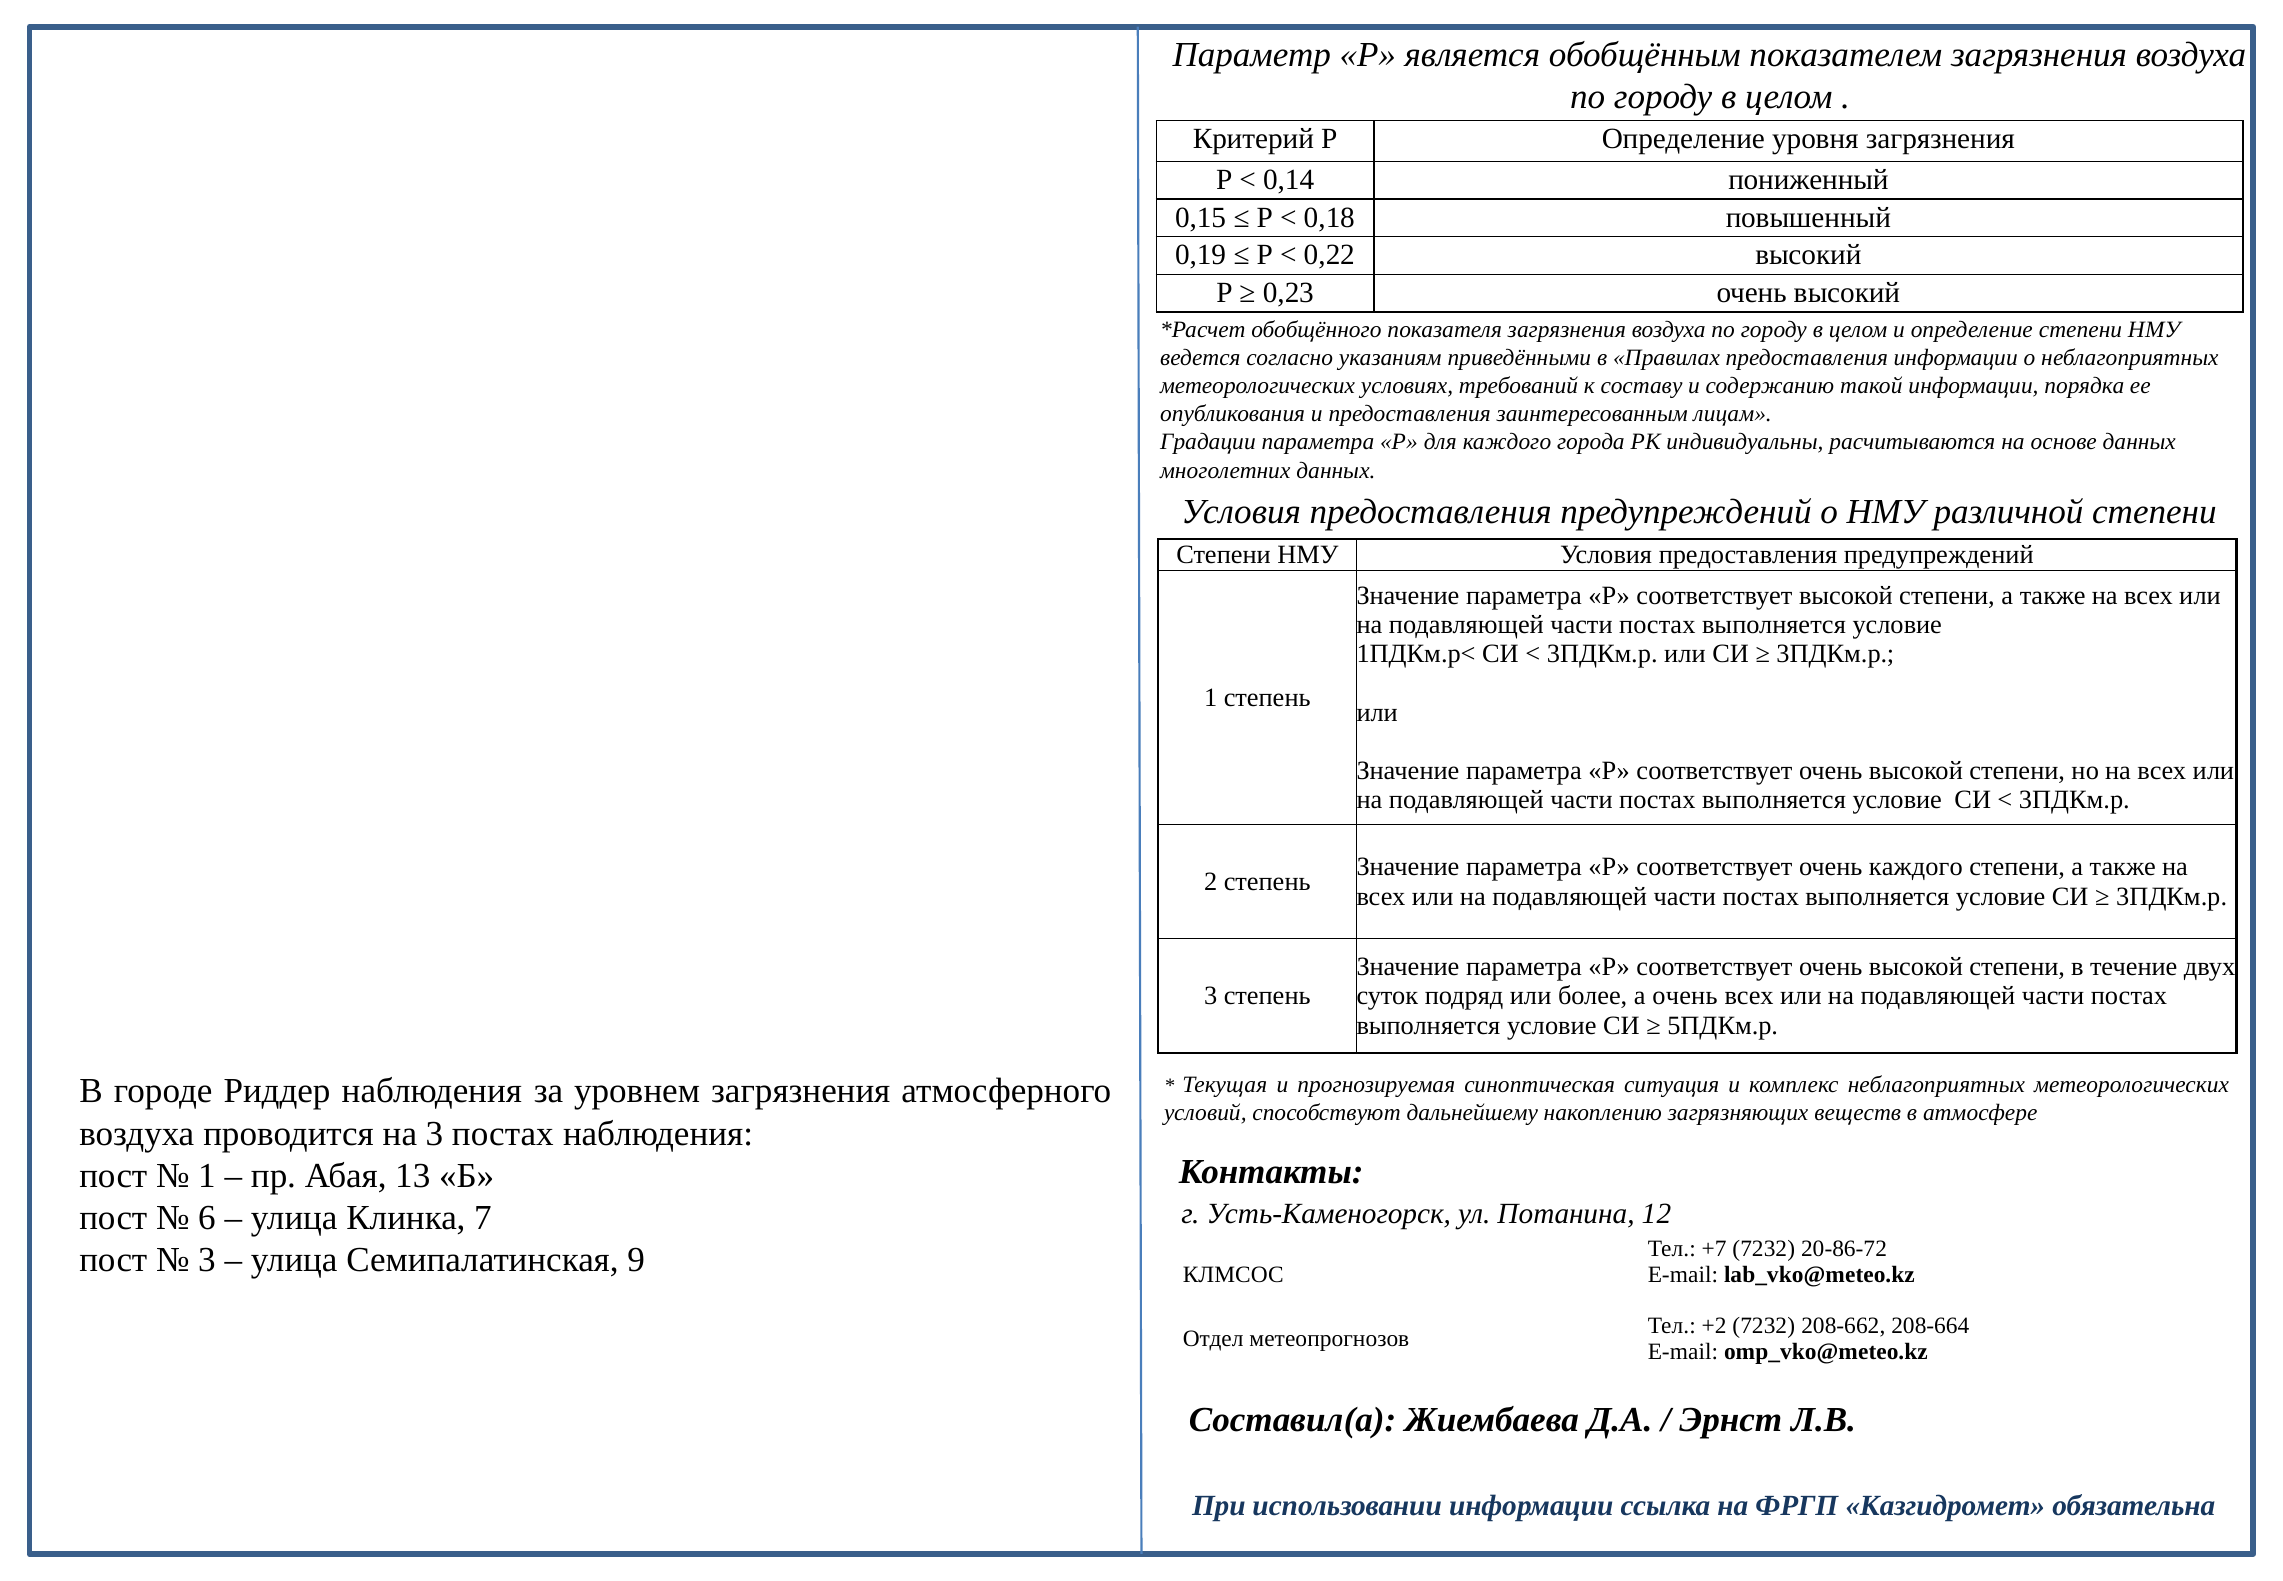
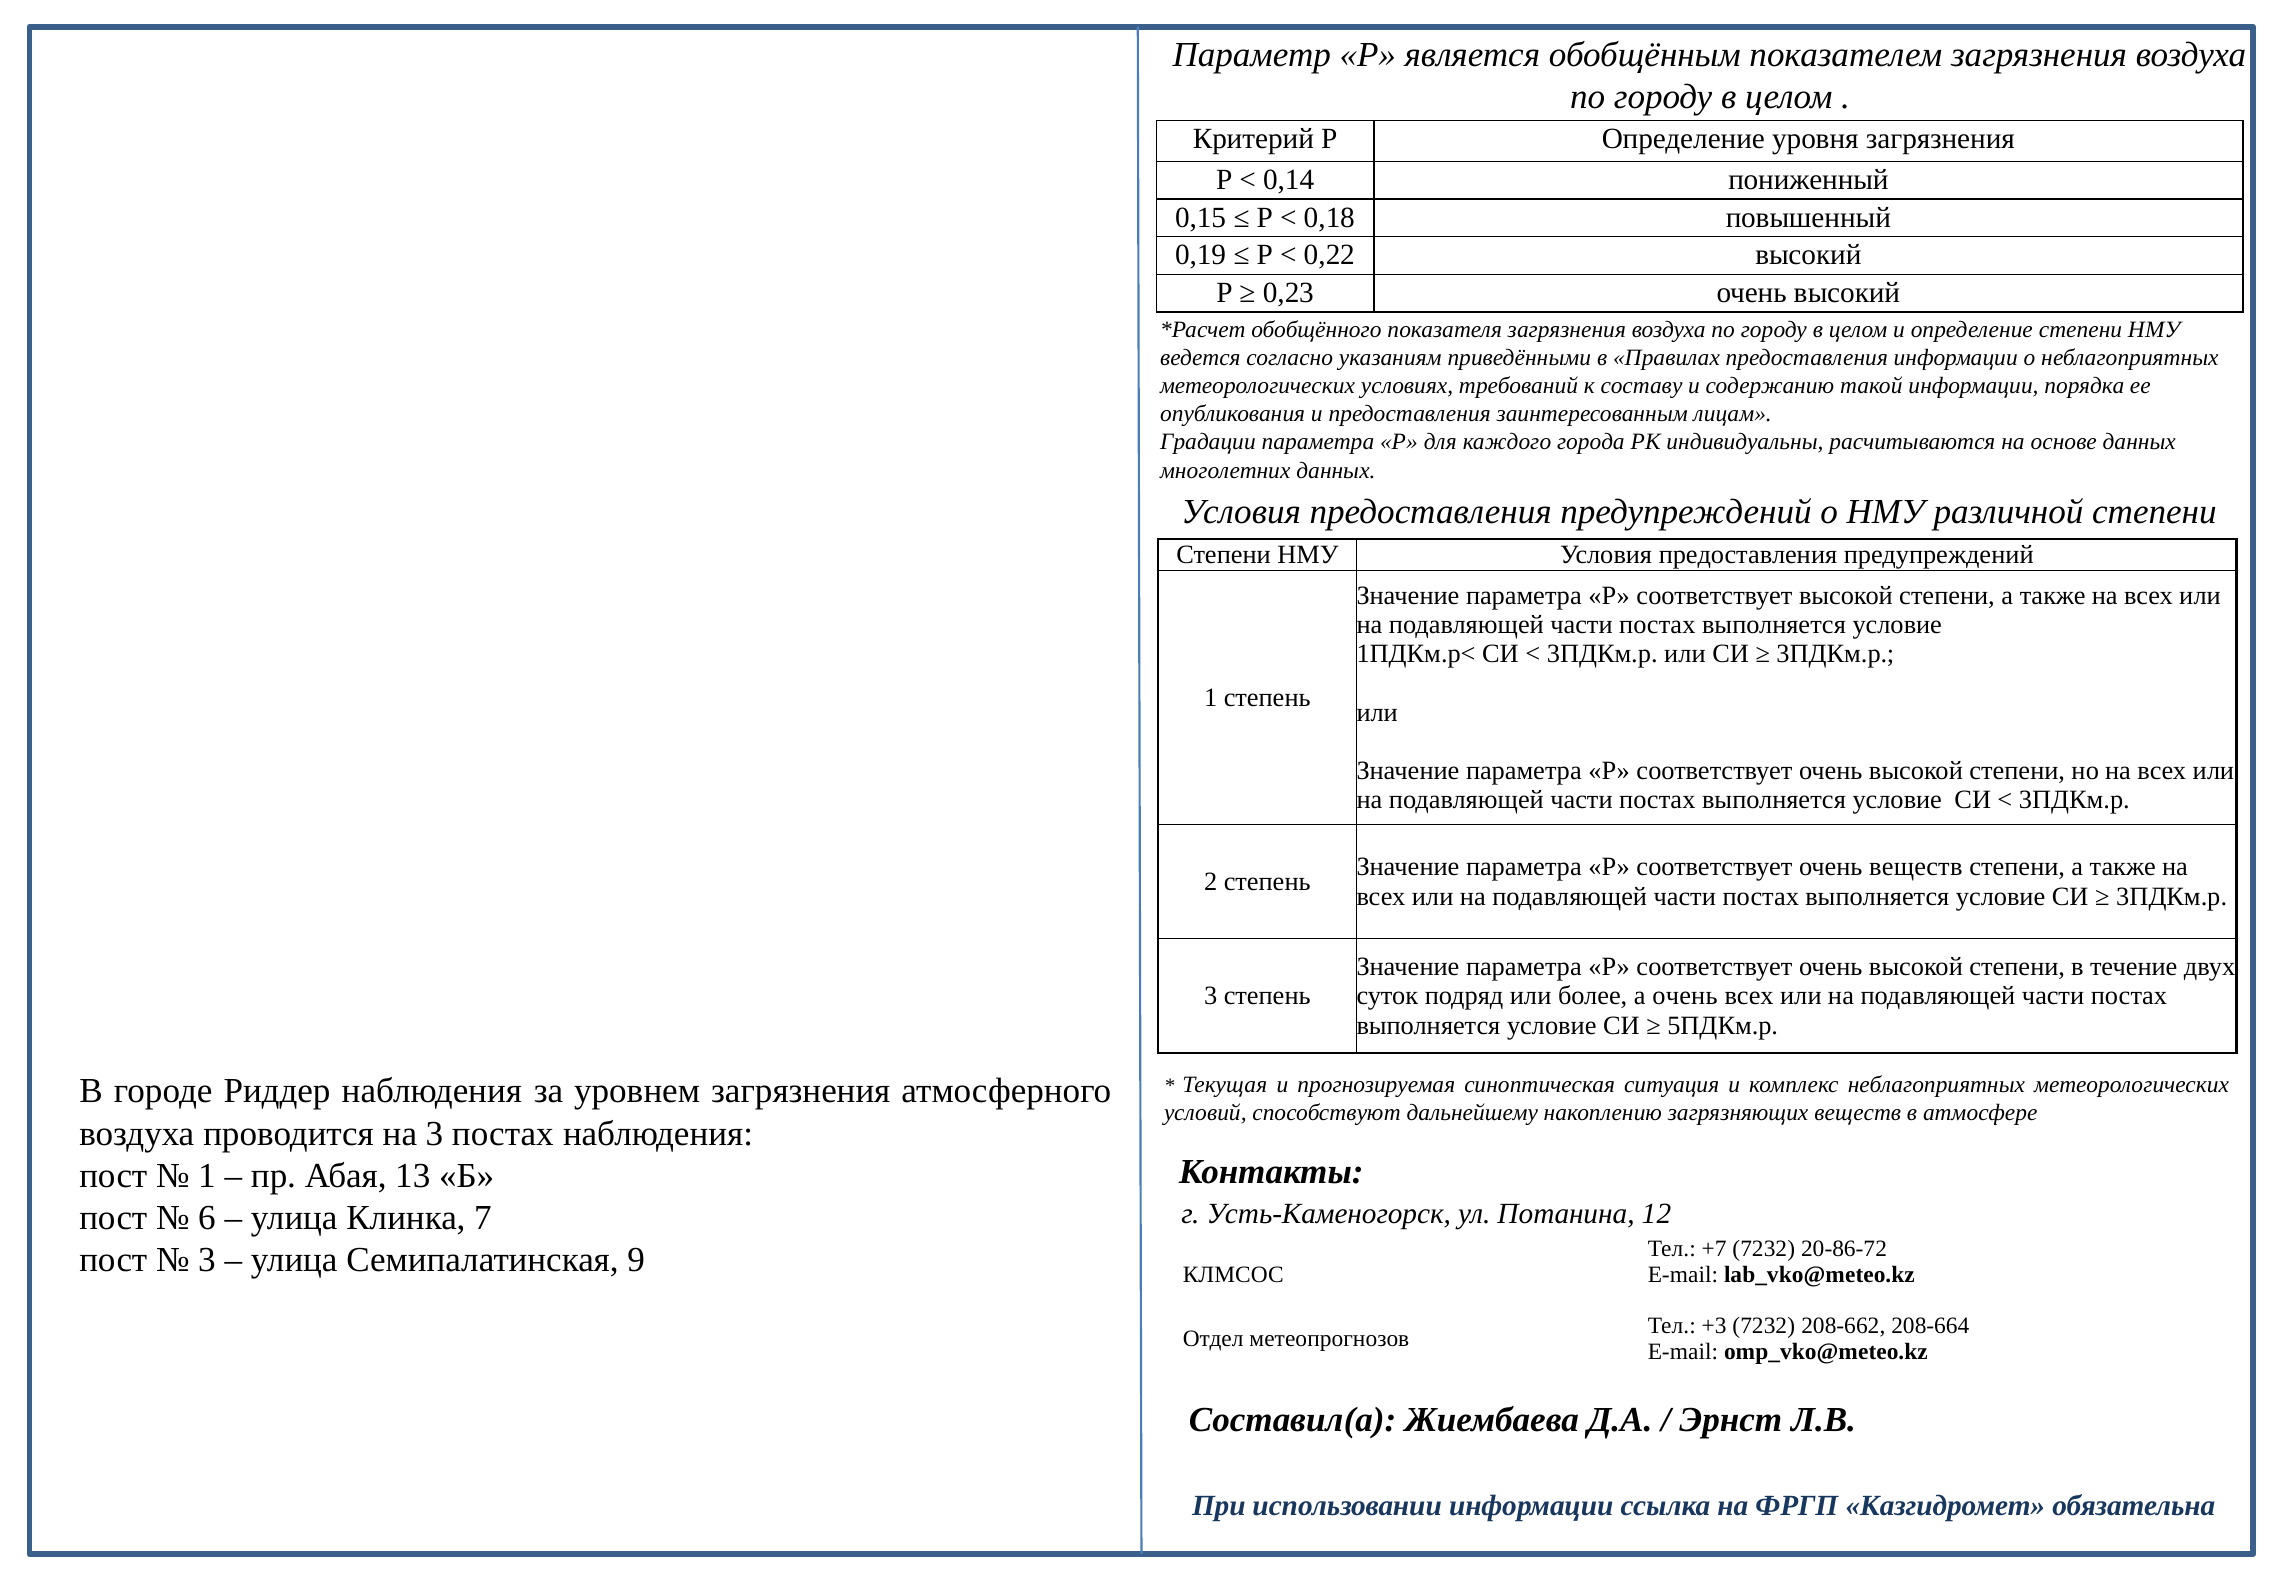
очень каждого: каждого -> веществ (1916, 867)
+2: +2 -> +3 (1714, 1325)
